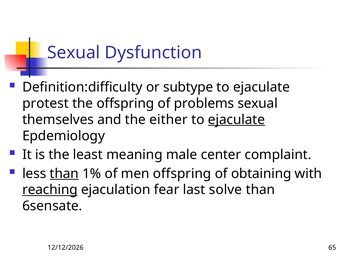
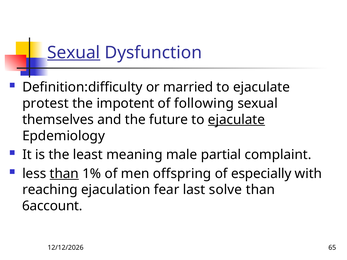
Sexual underline: none -> present (74, 53)
subtype: subtype -> married (188, 87)
the offspring: offspring -> impotent (125, 104)
problems: problems -> following (204, 104)
either: either -> future (169, 120)
center: center -> partial (221, 155)
obtaining: obtaining -> especially (261, 174)
reaching underline: present -> none (50, 190)
6sensate: 6sensate -> 6account (52, 206)
